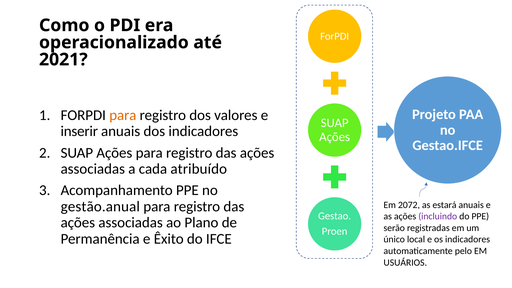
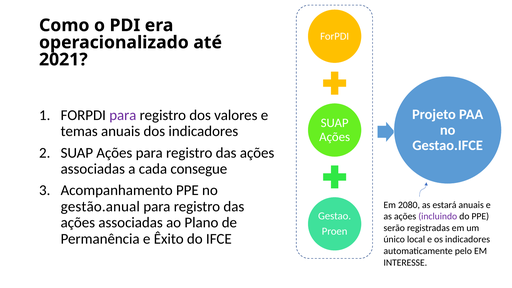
para colour: orange -> purple (123, 115)
inserir: inserir -> temas (79, 131)
atribuído: atribuído -> consegue (199, 169)
2072: 2072 -> 2080 (409, 205)
USUÁRIOS: USUÁRIOS -> INTERESSE (405, 263)
